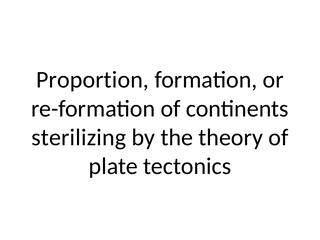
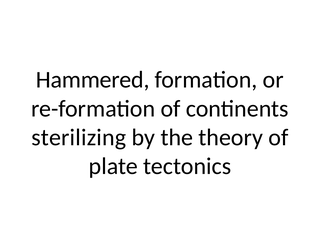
Proportion: Proportion -> Hammered (93, 80)
